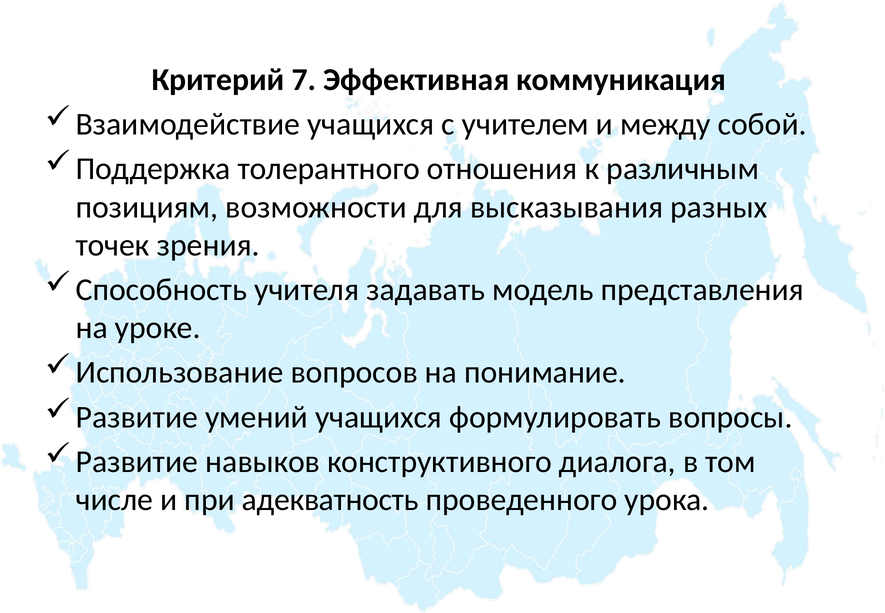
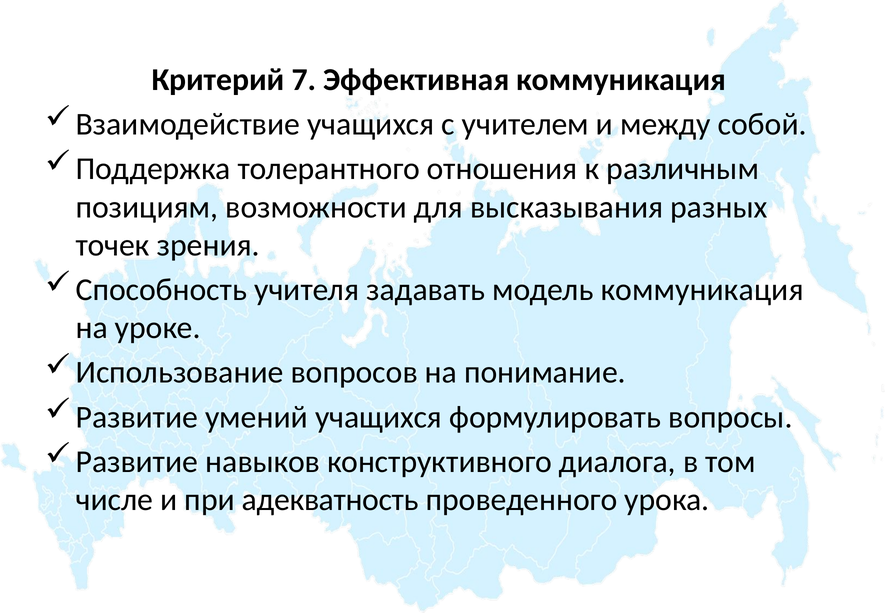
модель представления: представления -> коммуникация (702, 290)
